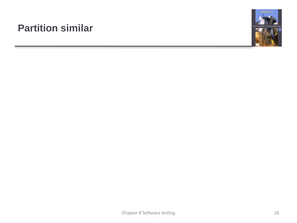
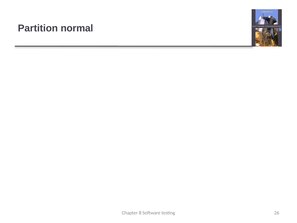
similar: similar -> normal (77, 28)
